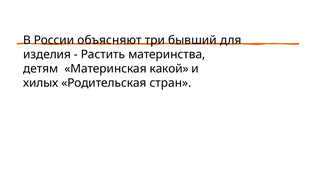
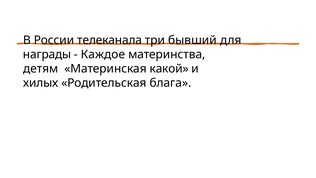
объясняют: объясняют -> телеканала (110, 40)
изделия: изделия -> награды (47, 54)
Растить: Растить -> Каждое (103, 54)
стран: стран -> блага (170, 83)
